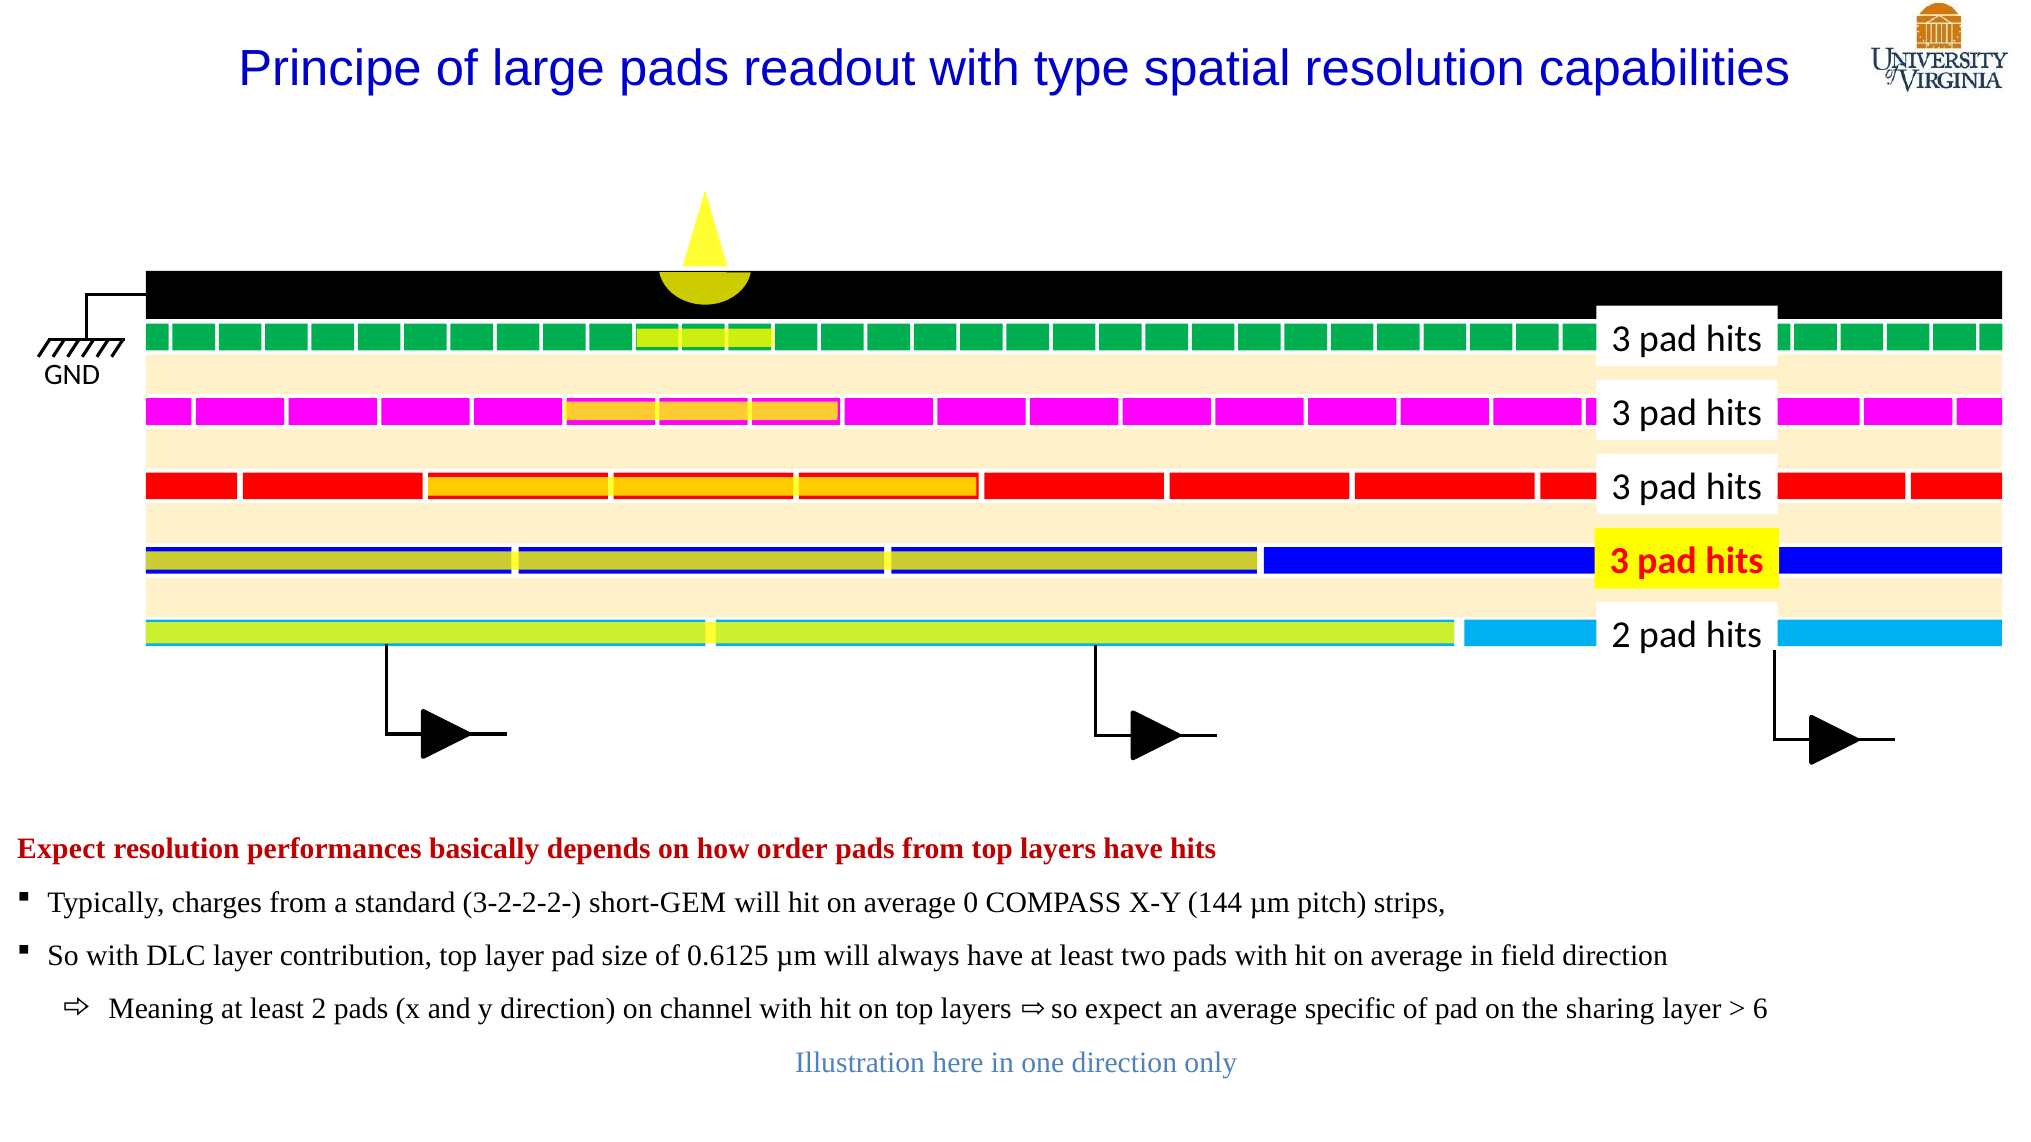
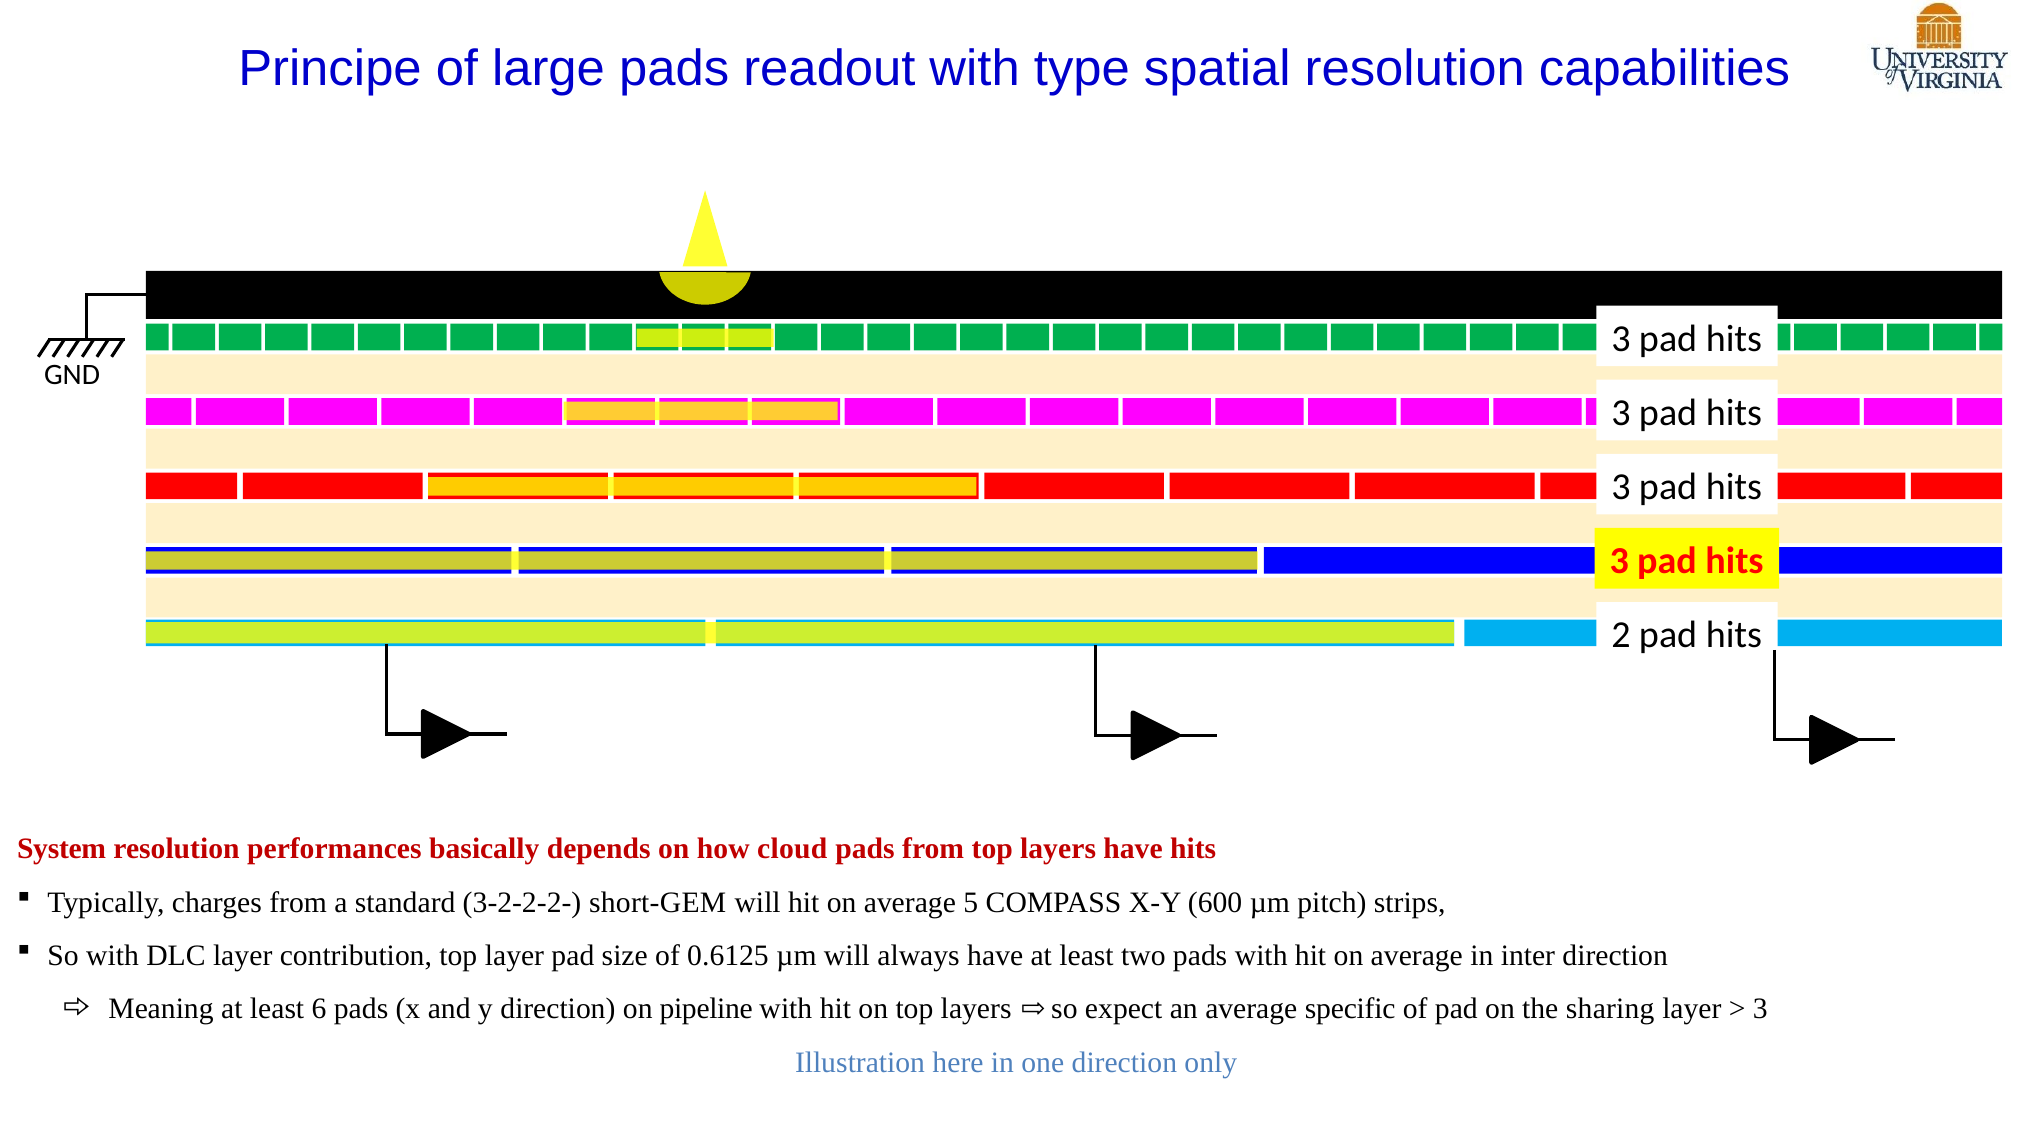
Expect: Expect -> System (62, 850)
order: order -> cloud (792, 850)
0: 0 -> 5 (971, 903)
144: 144 -> 600 (1215, 903)
field: field -> inter (1528, 956)
least 2: 2 -> 6 (319, 1009)
channel: channel -> pipeline (706, 1009)
6: 6 -> 3 (1760, 1009)
